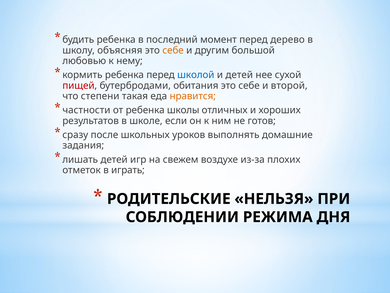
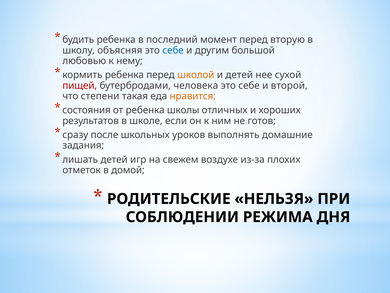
дерево: дерево -> вторую (288, 40)
себе colour: orange -> blue (173, 50)
школой colour: blue -> orange (196, 75)
обитания: обитания -> человека (196, 85)
частности: частности -> состояния (86, 110)
играть: играть -> домой (128, 170)
